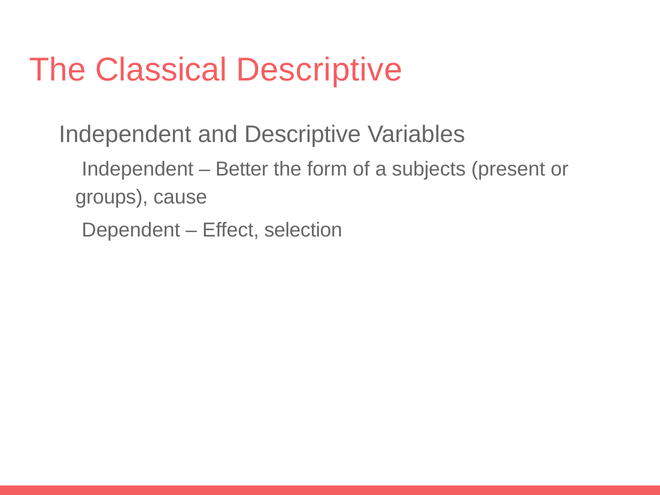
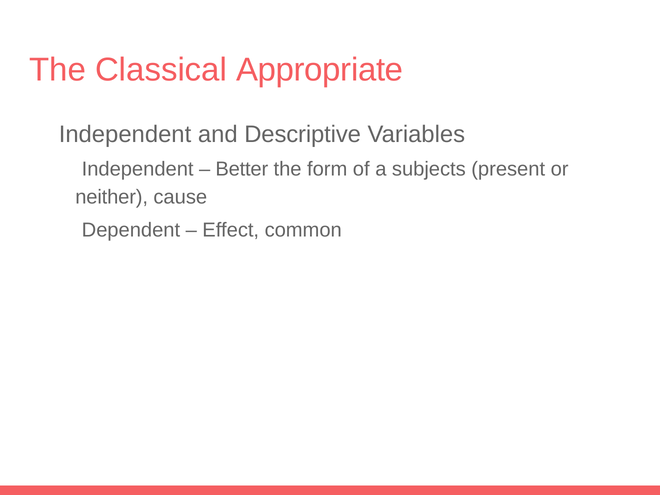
Classical Descriptive: Descriptive -> Appropriate (320, 70)
groups: groups -> neither (112, 197)
selection: selection -> common (303, 230)
